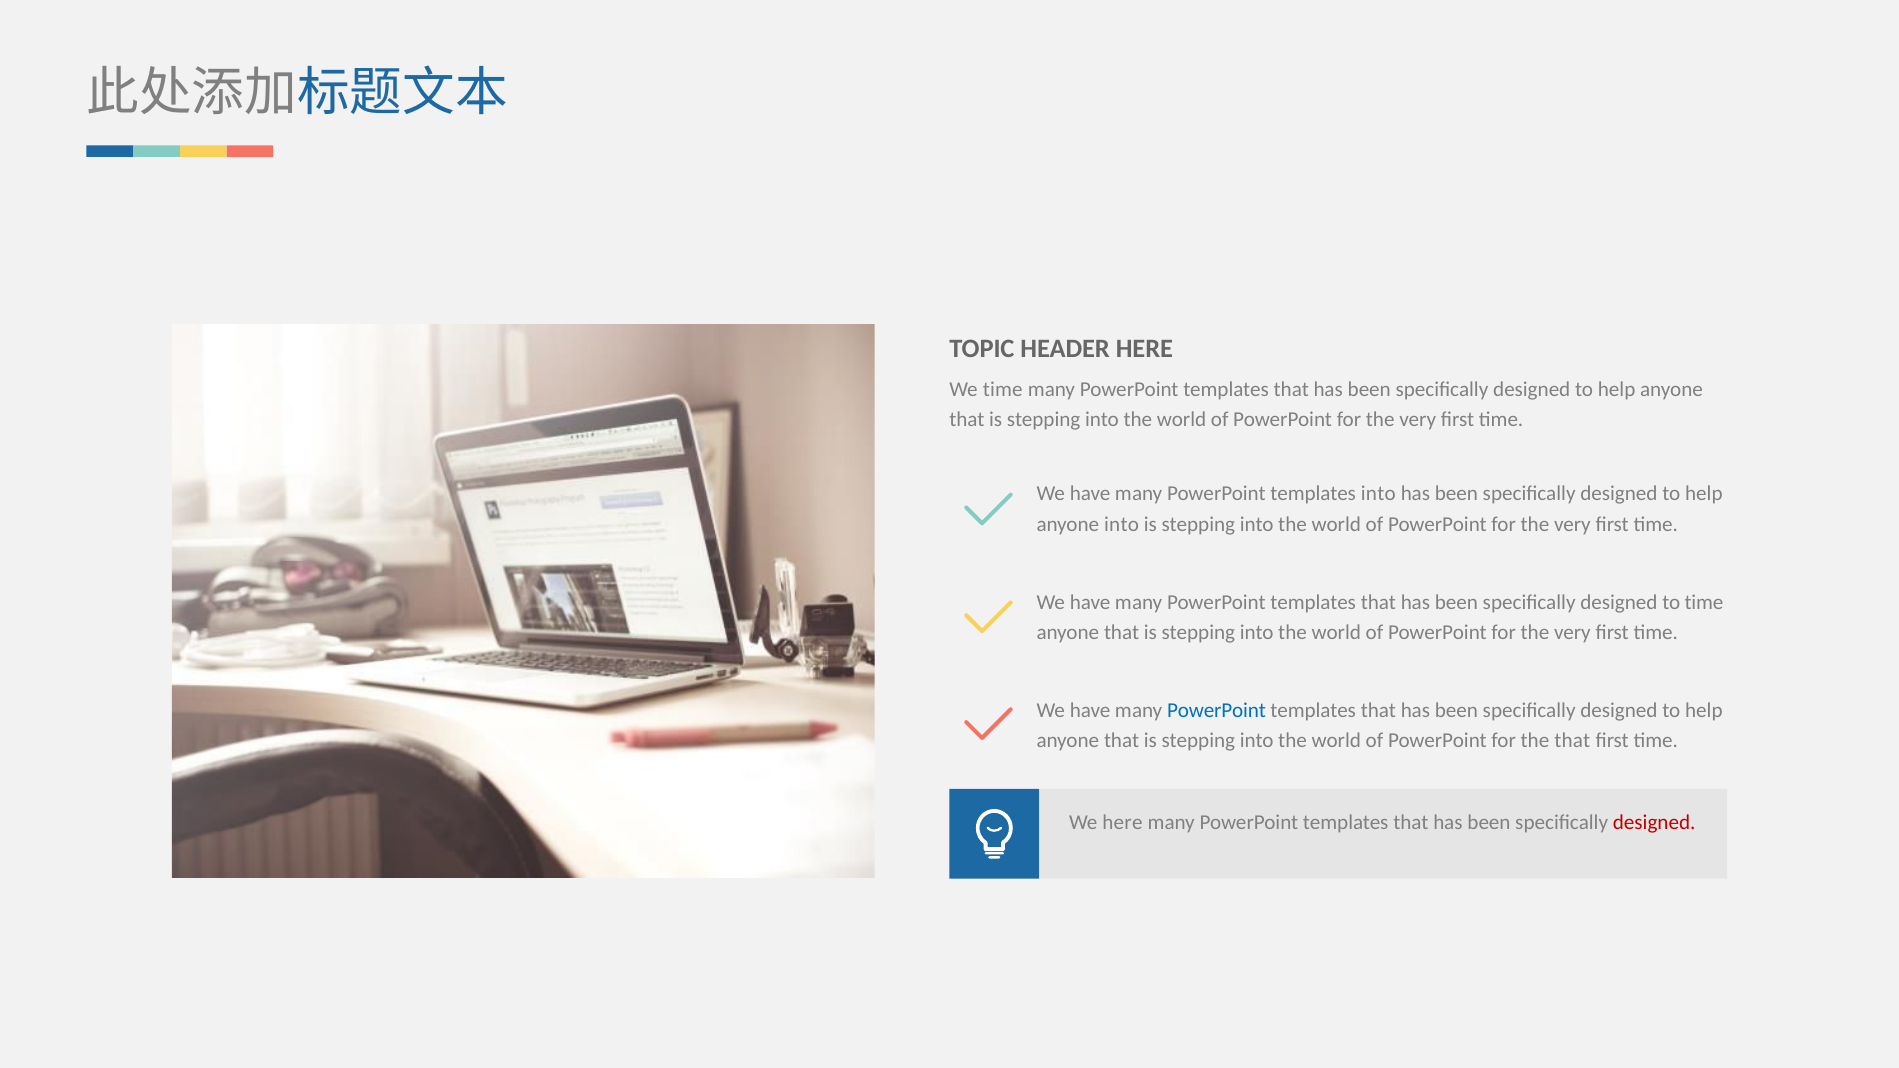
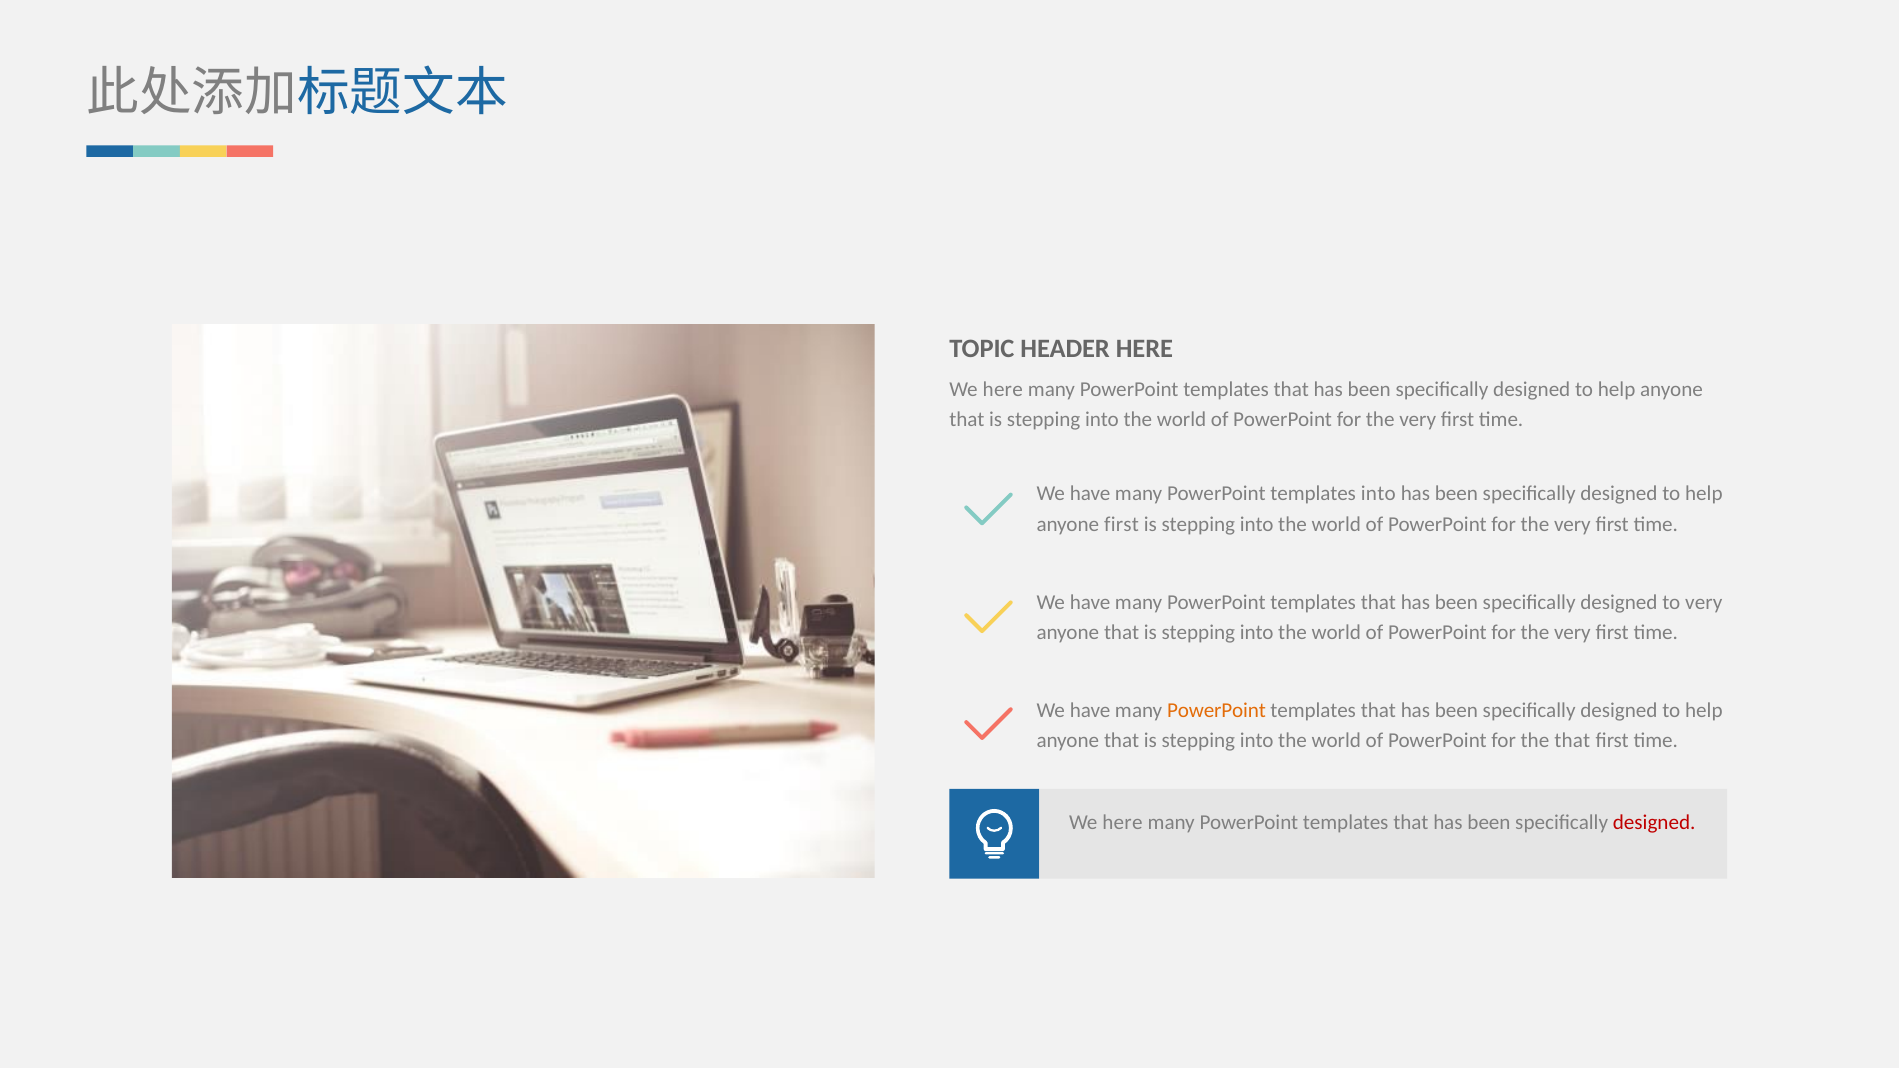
time: time -> here (1003, 390)
anyone into: into -> first (1122, 524)
to time: time -> very (1704, 602)
PowerPoint colour: blue -> orange (1217, 710)
